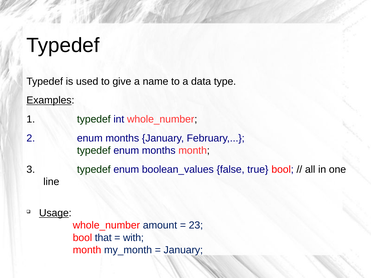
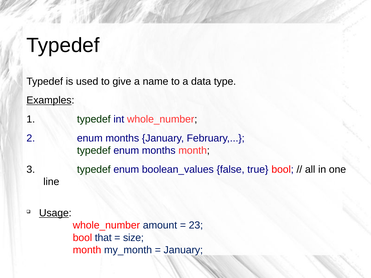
with: with -> size (133, 238)
